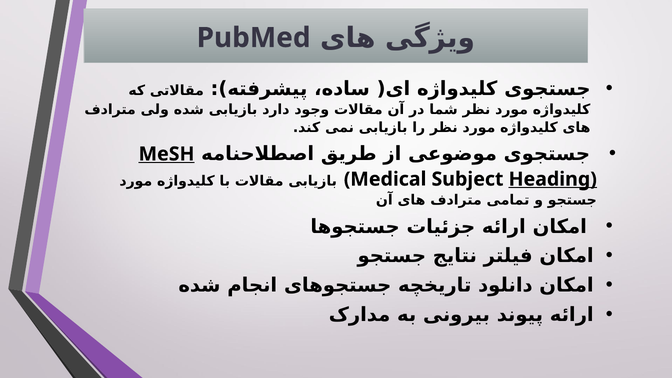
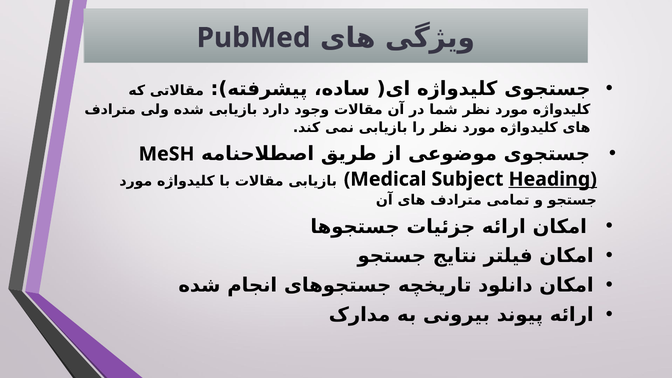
MeSH underline: present -> none (167, 154)
